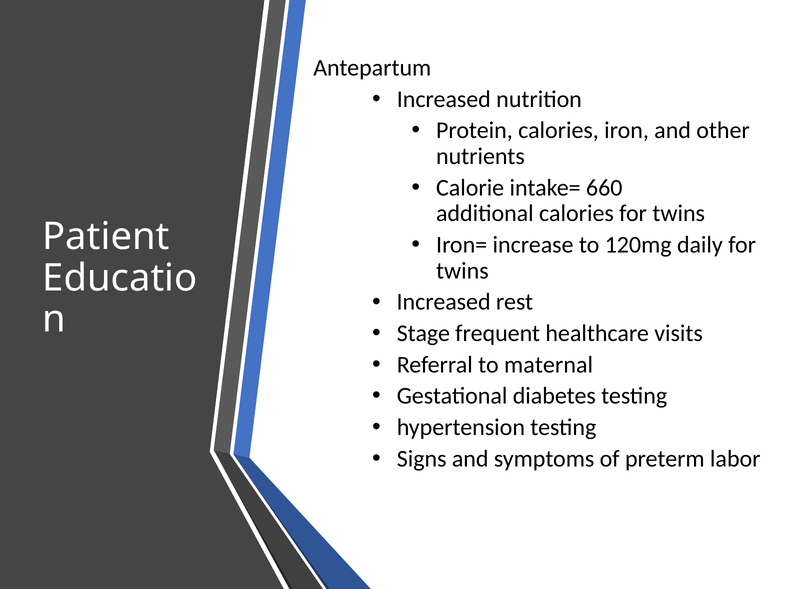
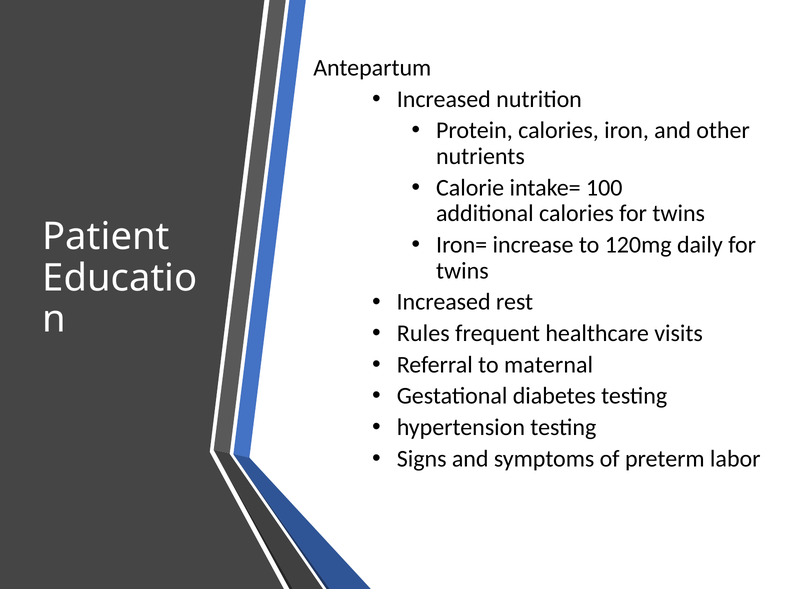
660: 660 -> 100 (604, 188)
Stage: Stage -> Rules (423, 334)
